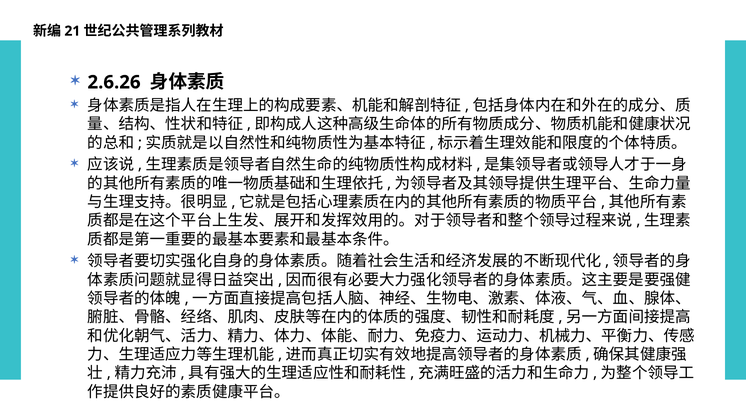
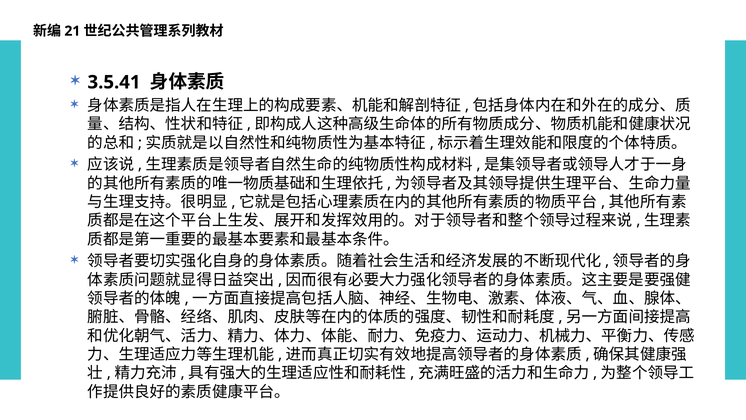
2.6.26: 2.6.26 -> 3.5.41 (114, 82)
